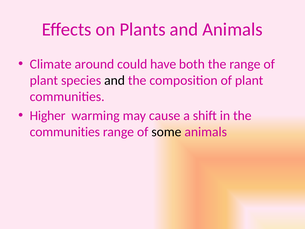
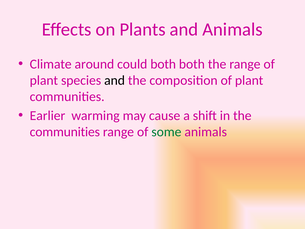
could have: have -> both (163, 64)
Higher: Higher -> Earlier (48, 116)
some colour: black -> green (166, 132)
